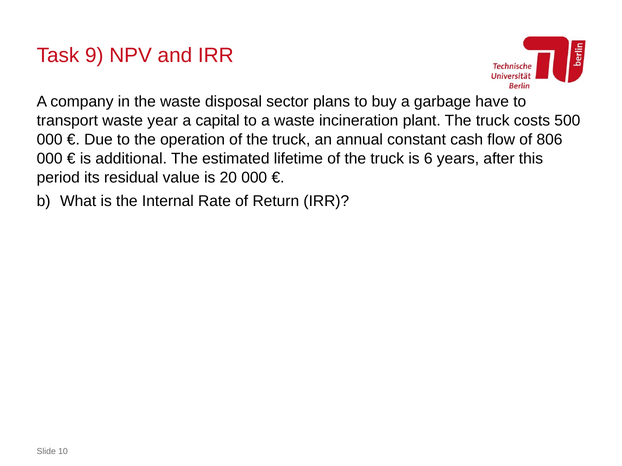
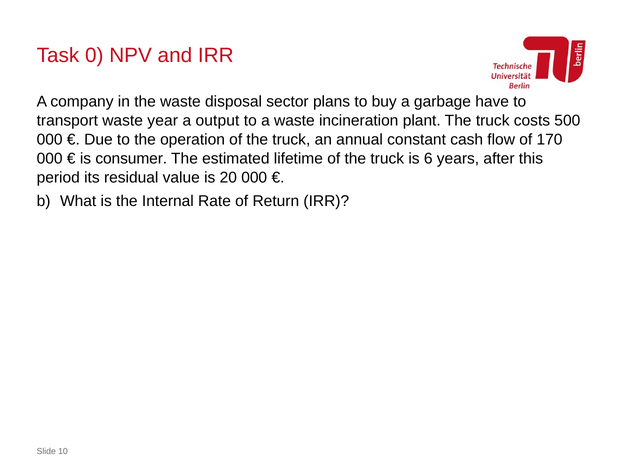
9: 9 -> 0 (94, 55)
capital: capital -> output (217, 121)
806: 806 -> 170 (550, 140)
additional: additional -> consumer (131, 159)
